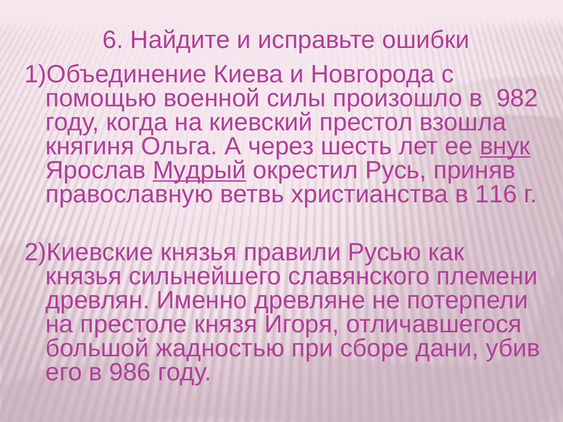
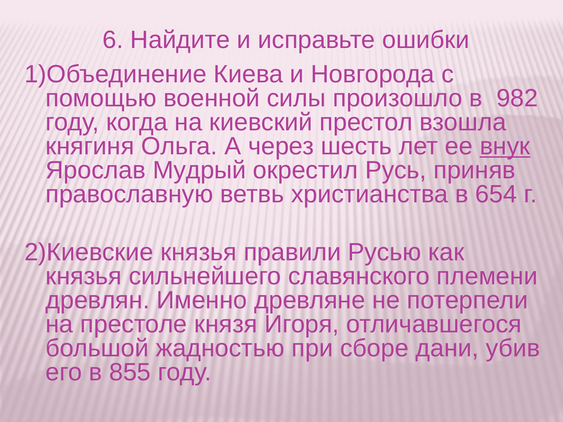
Мудрый underline: present -> none (199, 170)
116: 116 -> 654 (496, 194)
986: 986 -> 855 (130, 373)
